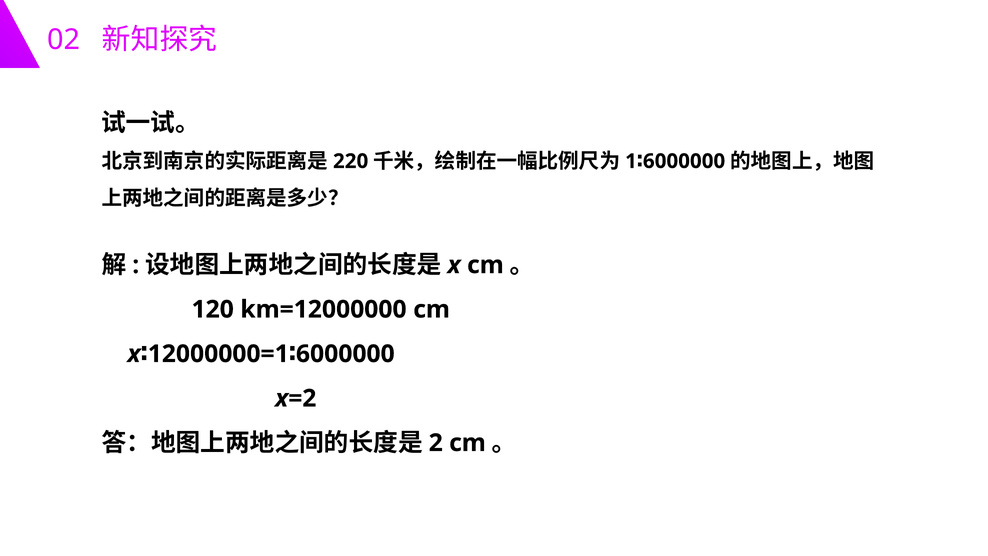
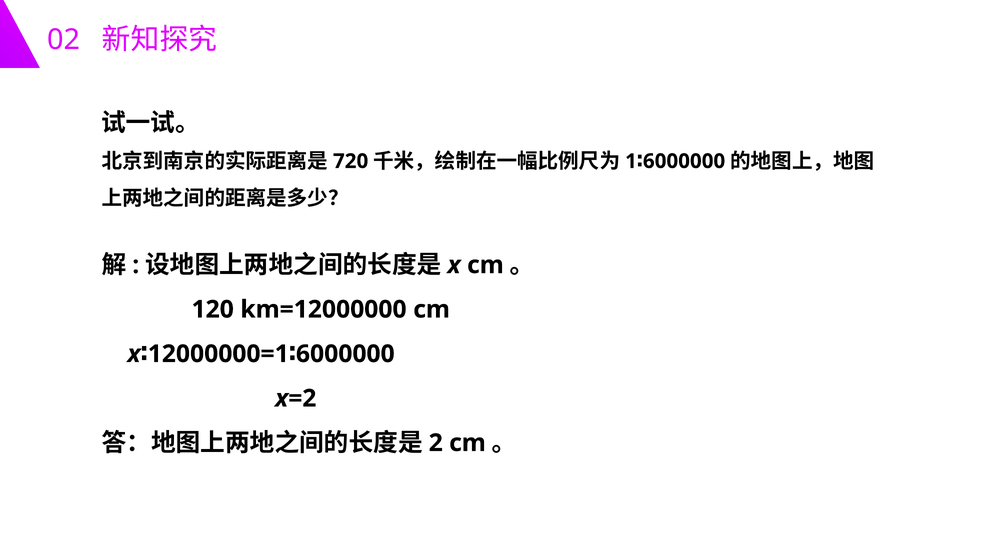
220: 220 -> 720 (351, 161)
